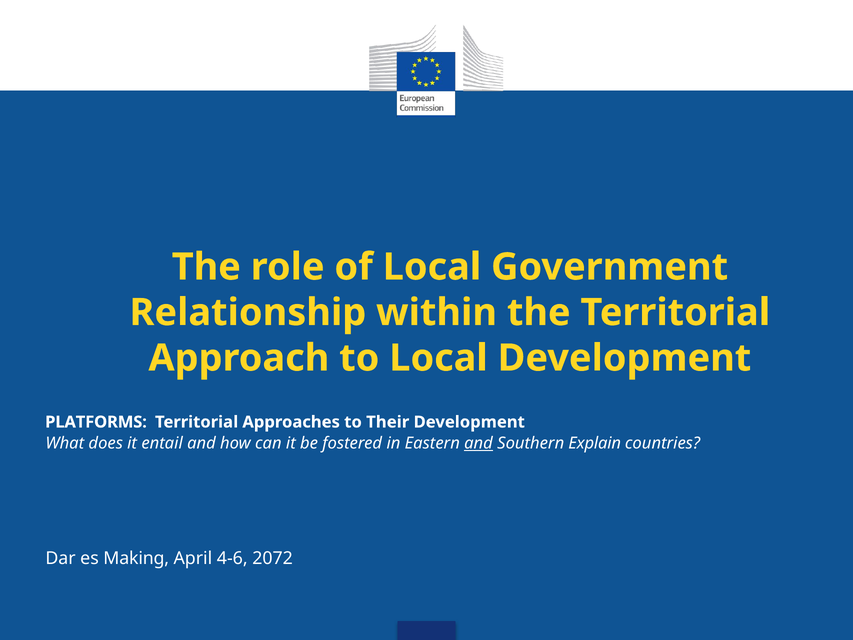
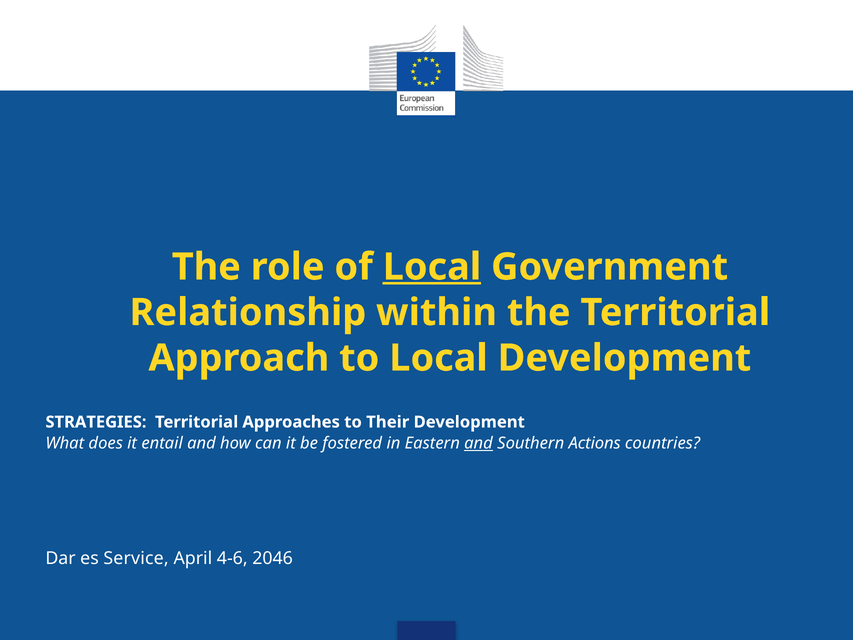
Local underline: none -> present (432, 267)
PLATFORMS: PLATFORMS -> STRATEGIES (96, 422)
Explain: Explain -> Actions (595, 443)
Making: Making -> Service (136, 558)
2072: 2072 -> 2046 (273, 558)
